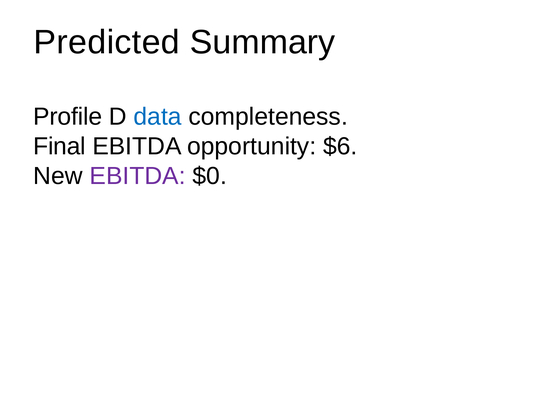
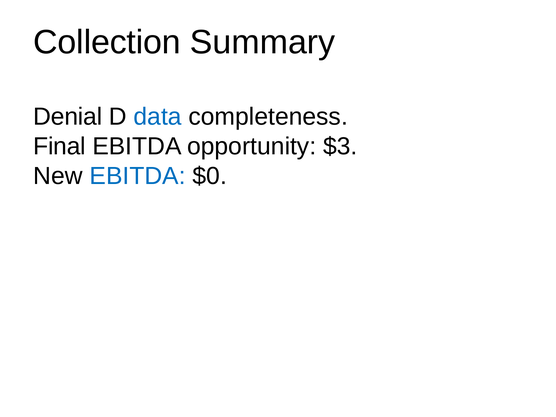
Predicted: Predicted -> Collection (107, 42)
Profile: Profile -> Denial (68, 117)
$6: $6 -> $3 (340, 146)
EBITDA colour: purple -> blue (138, 176)
